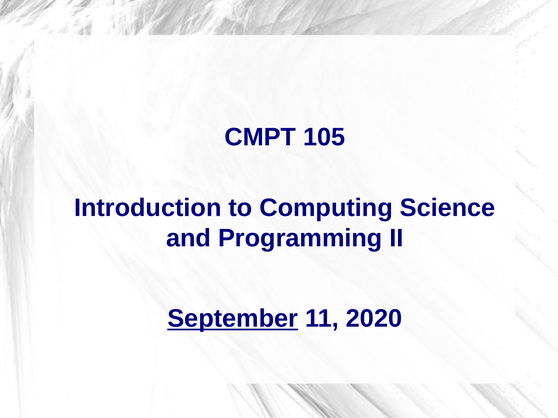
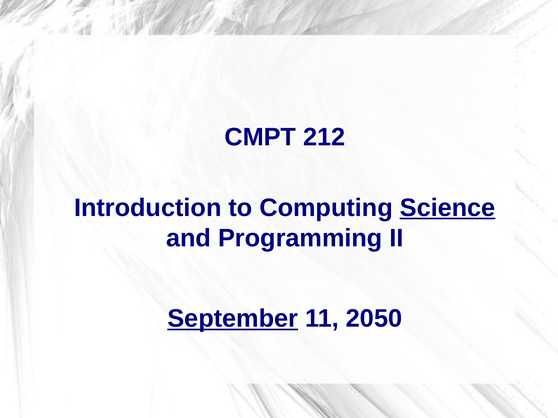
105: 105 -> 212 (324, 137)
Science underline: none -> present (448, 208)
2020: 2020 -> 2050 (374, 319)
